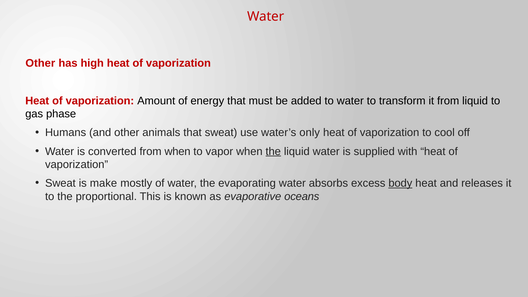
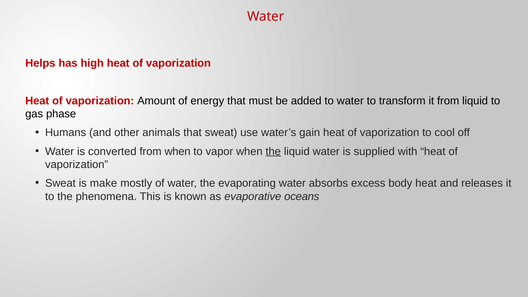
Other: Other -> Helps (40, 63)
only: only -> gain (310, 133)
body underline: present -> none (400, 183)
proportional: proportional -> phenomena (106, 196)
